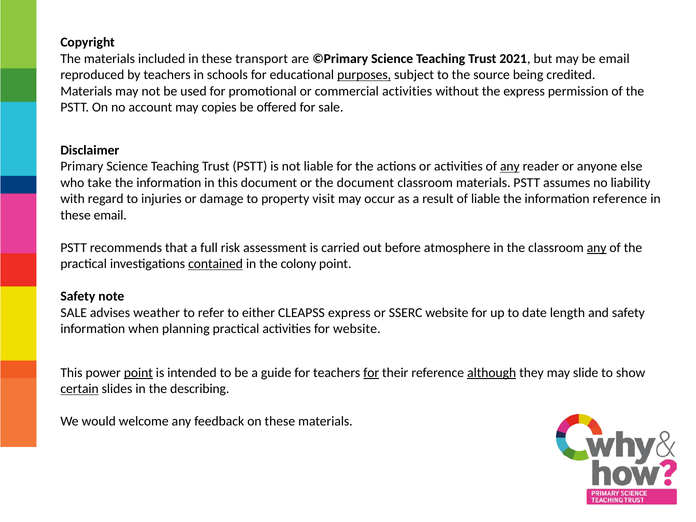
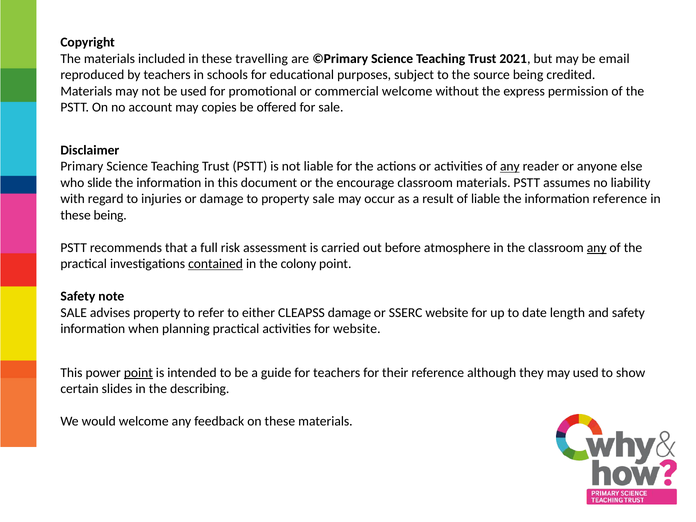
transport: transport -> travelling (262, 59)
purposes underline: present -> none (364, 75)
commercial activities: activities -> welcome (407, 91)
take: take -> slide (100, 183)
the document: document -> encourage (365, 183)
property visit: visit -> sale (324, 199)
these email: email -> being (110, 215)
advises weather: weather -> property (157, 313)
CLEAPSS express: express -> damage (349, 313)
for underline: present -> none (371, 373)
although underline: present -> none (492, 373)
may slide: slide -> used (586, 373)
certain underline: present -> none (80, 389)
